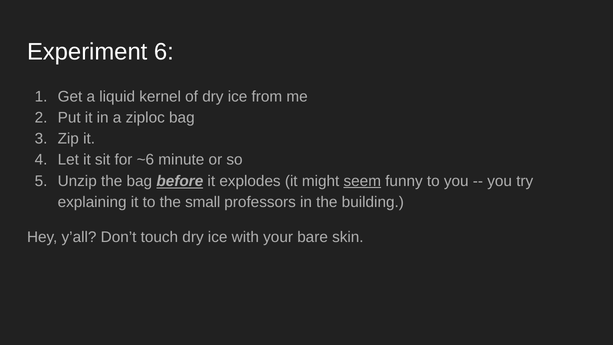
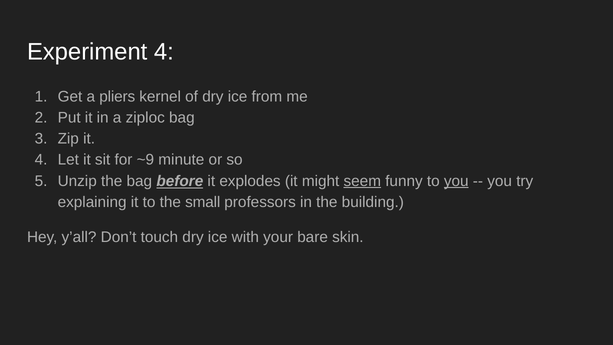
Experiment 6: 6 -> 4 (164, 52)
liquid: liquid -> pliers (117, 96)
~6: ~6 -> ~9 (145, 160)
you underline: none -> present (456, 181)
